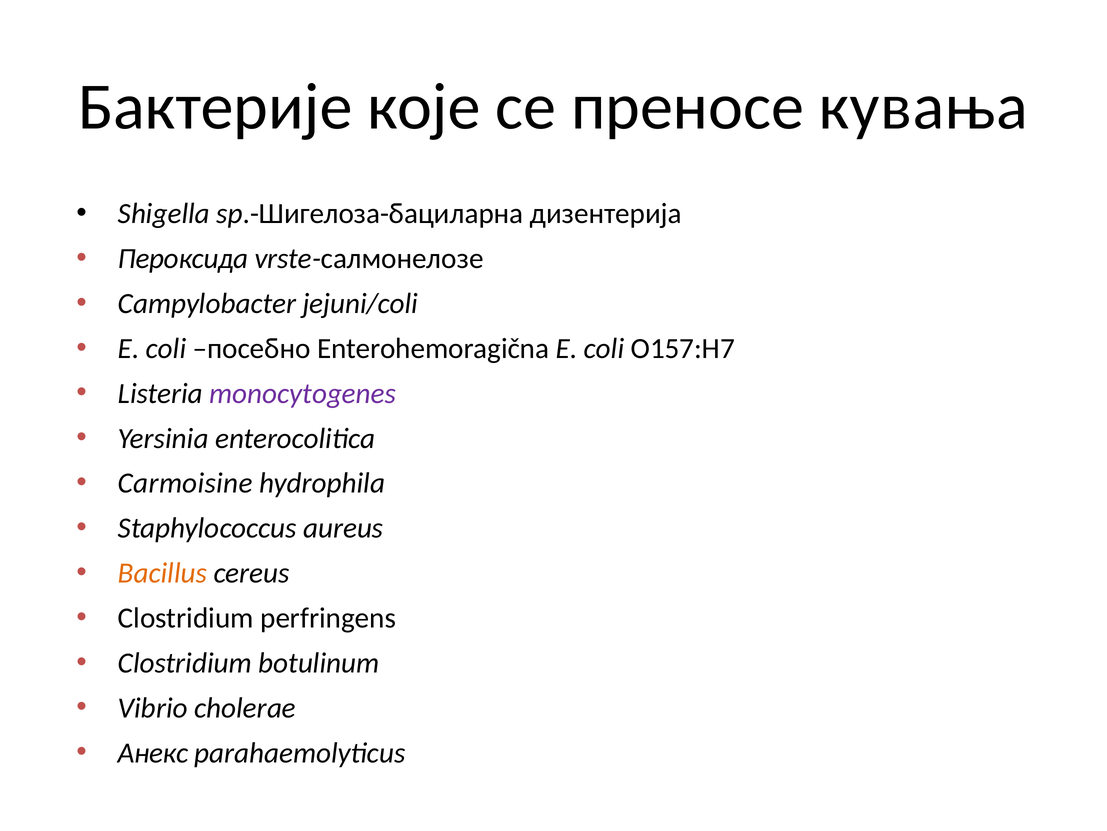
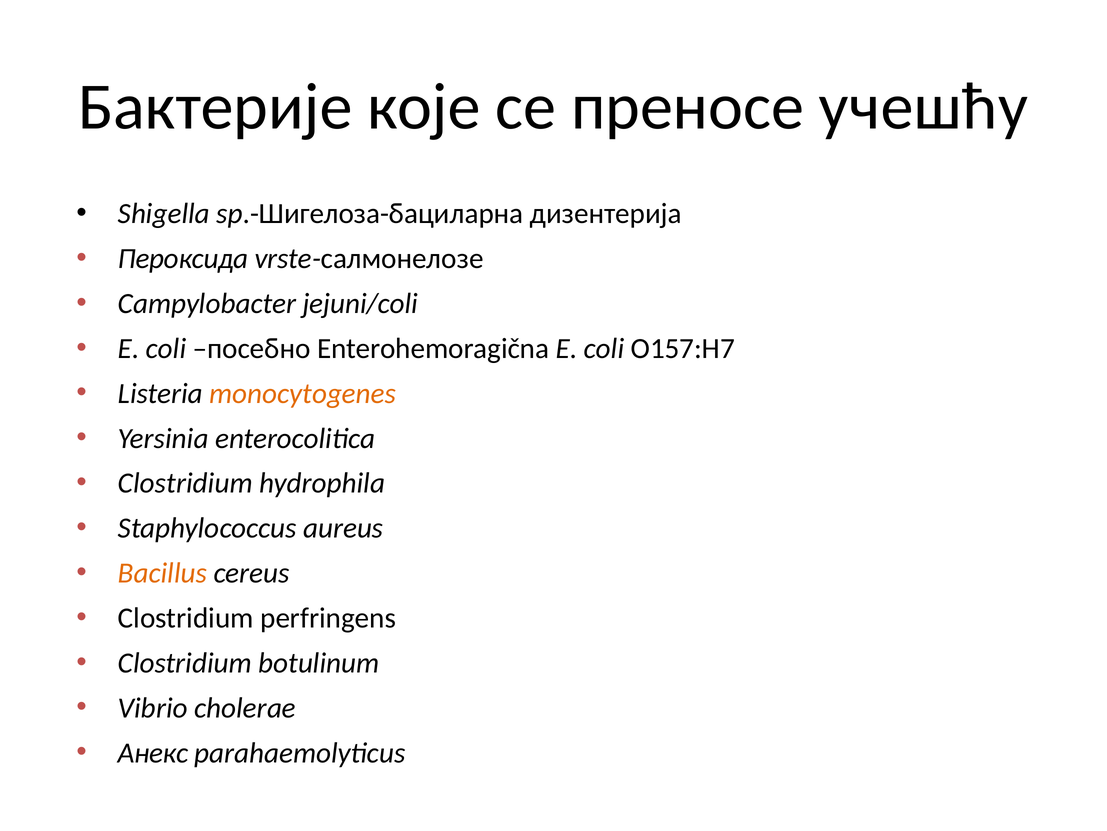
кувања: кувања -> учешћу (923, 107)
monocytogenes colour: purple -> orange (303, 393)
Carmoisine: Carmoisine -> Clostridium (185, 483)
